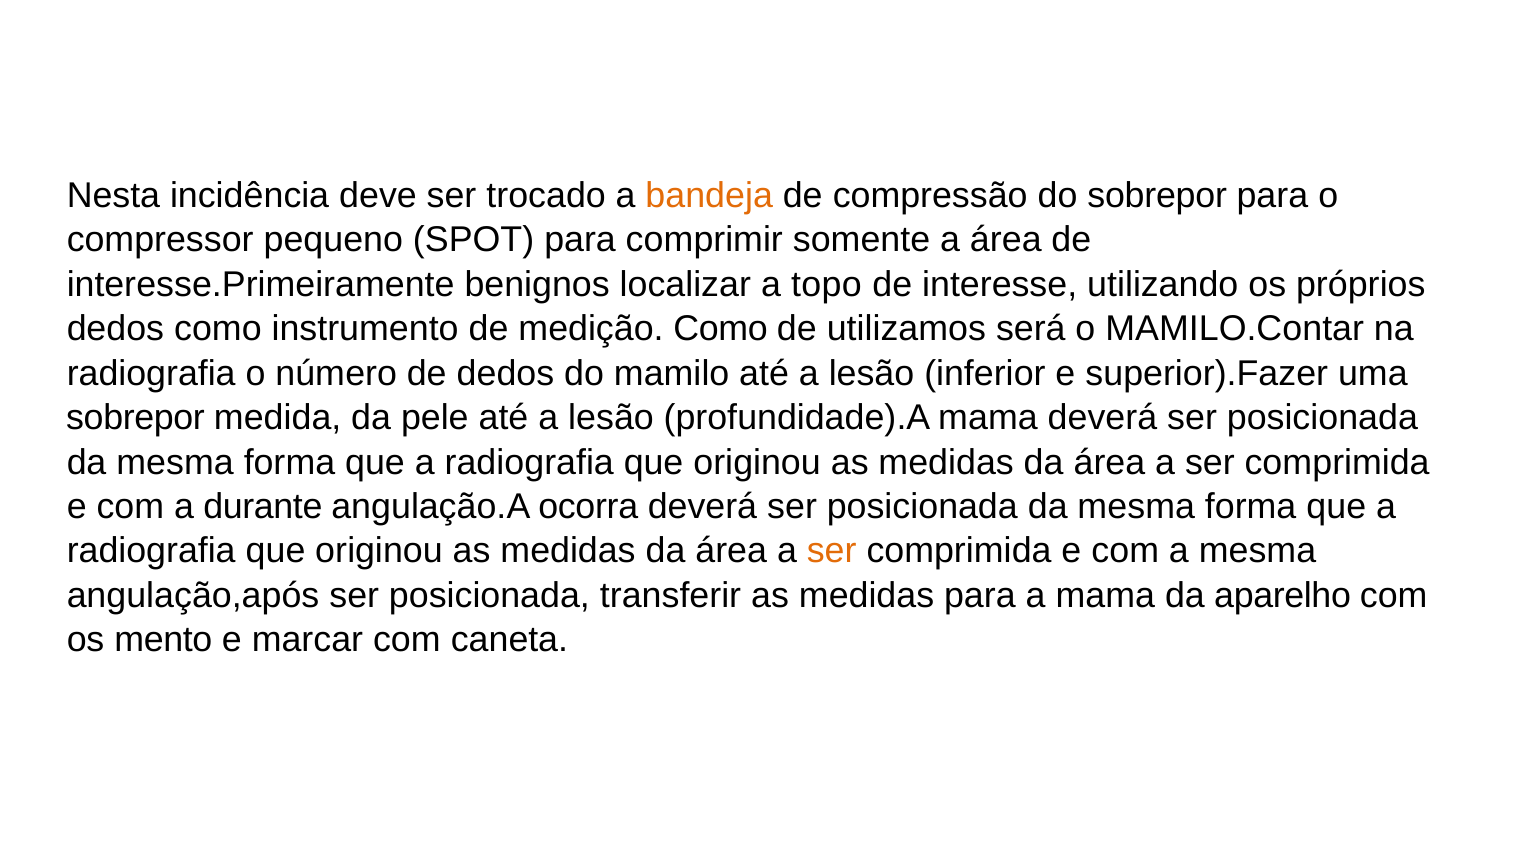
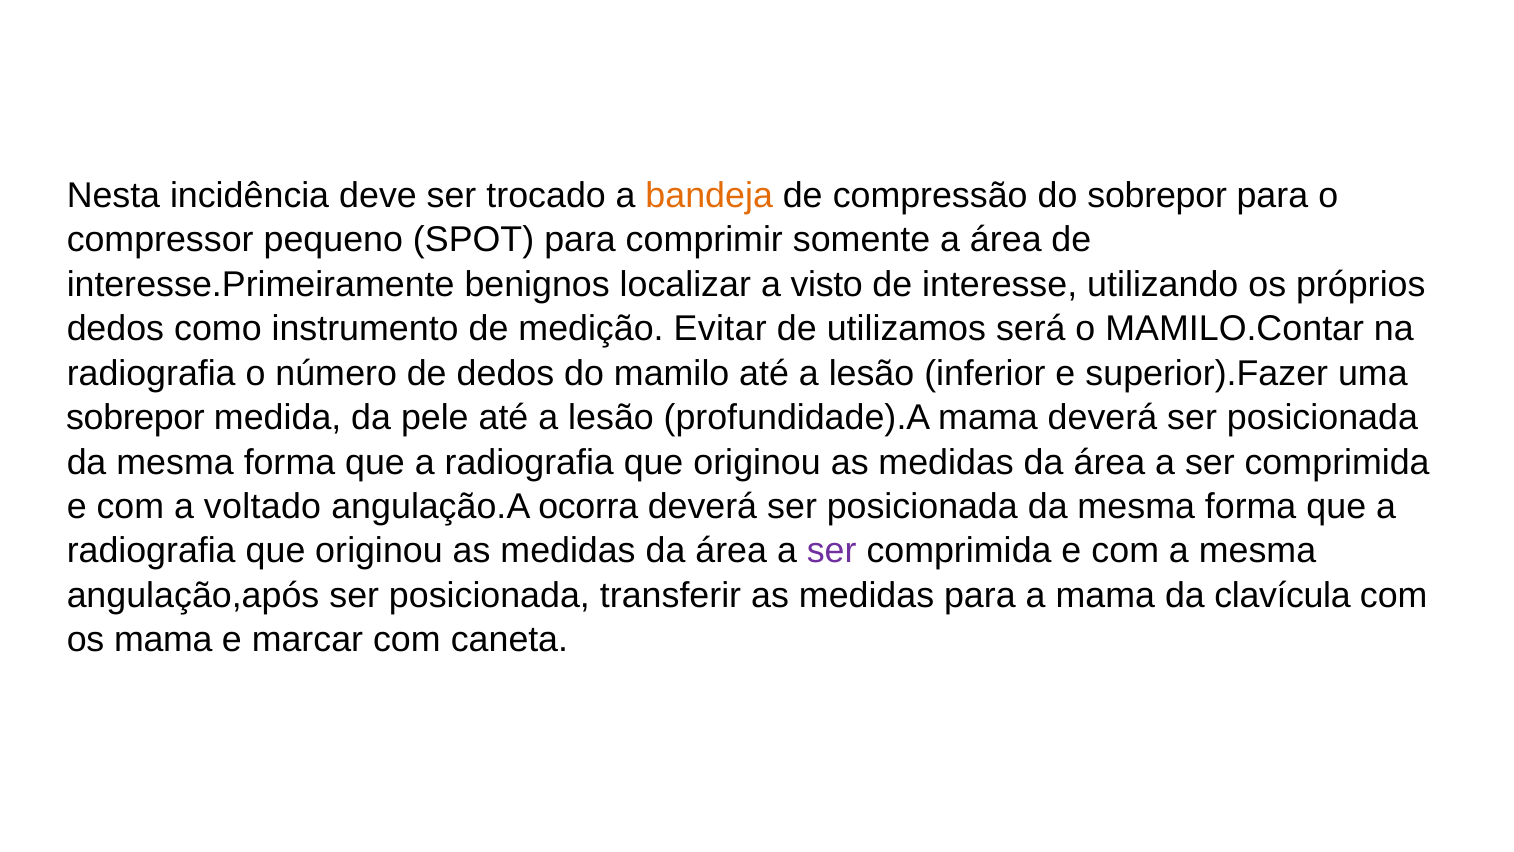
topo: topo -> visto (827, 285)
medição Como: Como -> Evitar (720, 329)
durante: durante -> voltado (263, 507)
ser colour: orange -> purple (832, 551)
aparelho: aparelho -> clavícula (1283, 595)
os mento: mento -> mama (163, 640)
